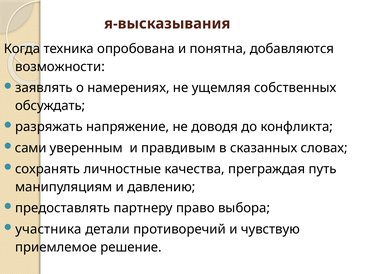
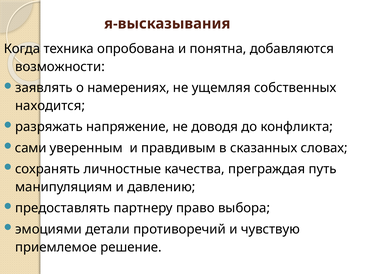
обсуждать: обсуждать -> находится (50, 106)
участника: участника -> эмоциями (49, 229)
